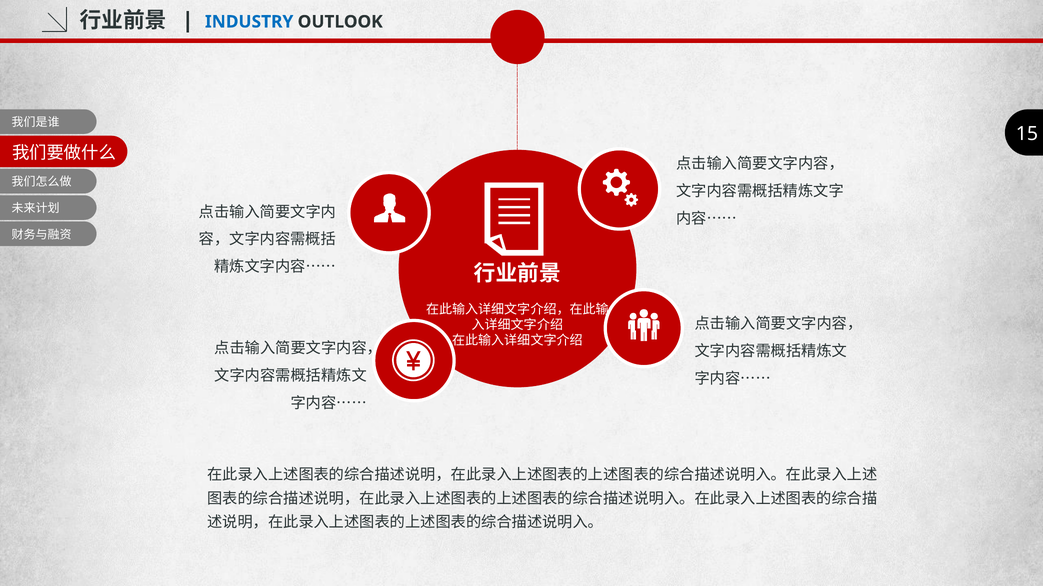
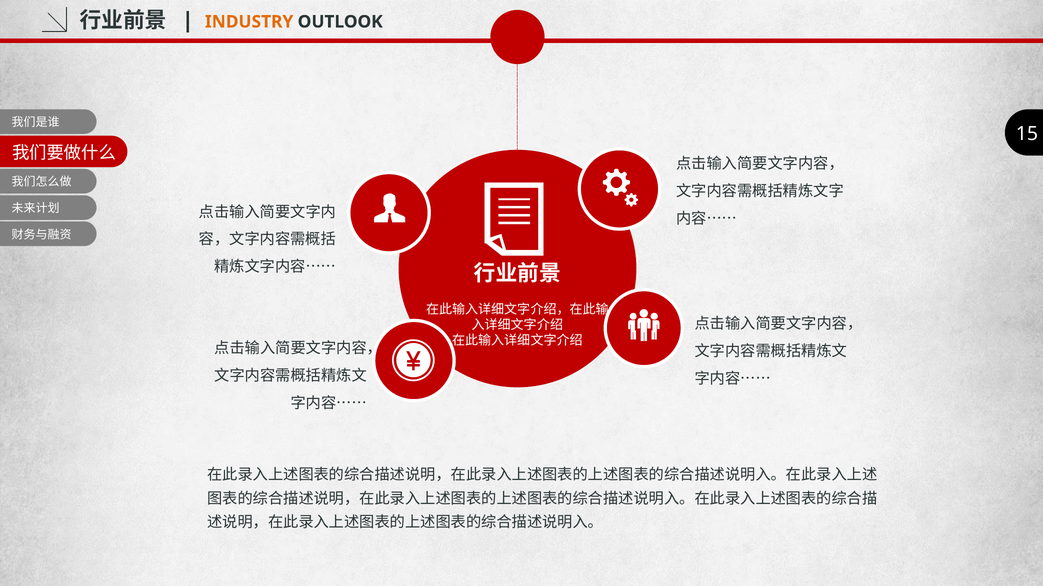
INDUSTRY colour: blue -> orange (249, 22)
